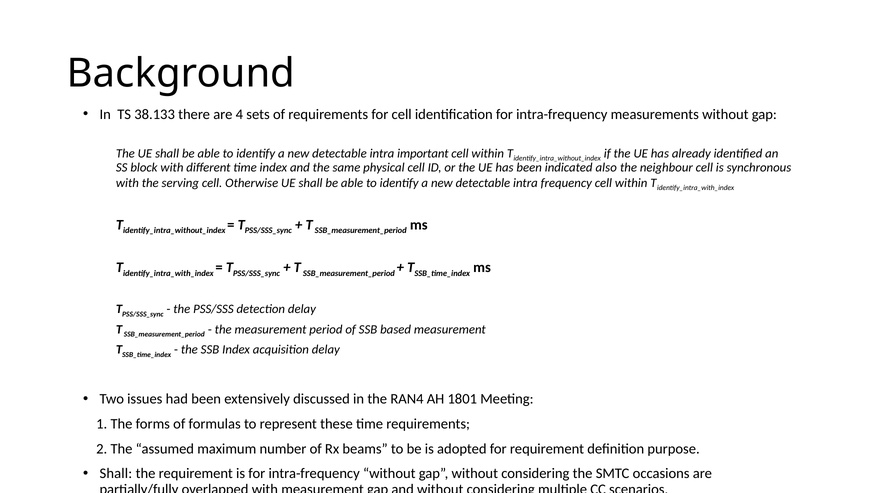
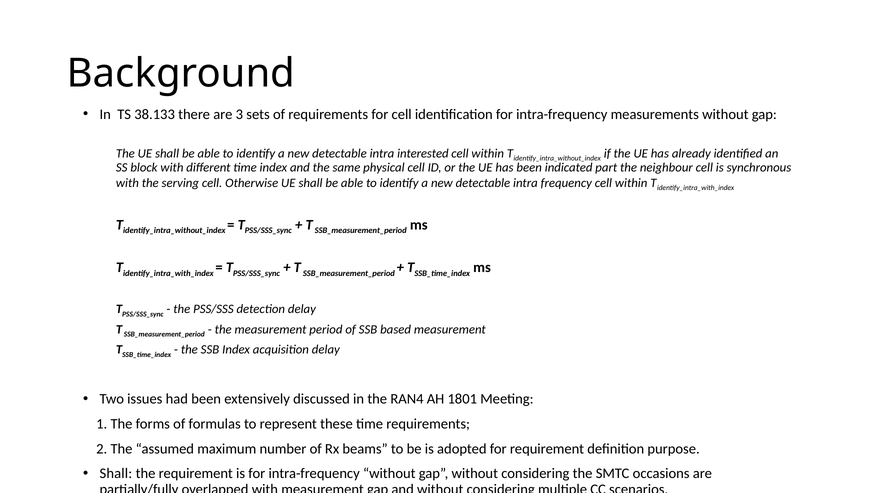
4: 4 -> 3 (239, 114)
important: important -> interested (423, 153)
also: also -> part (606, 168)
